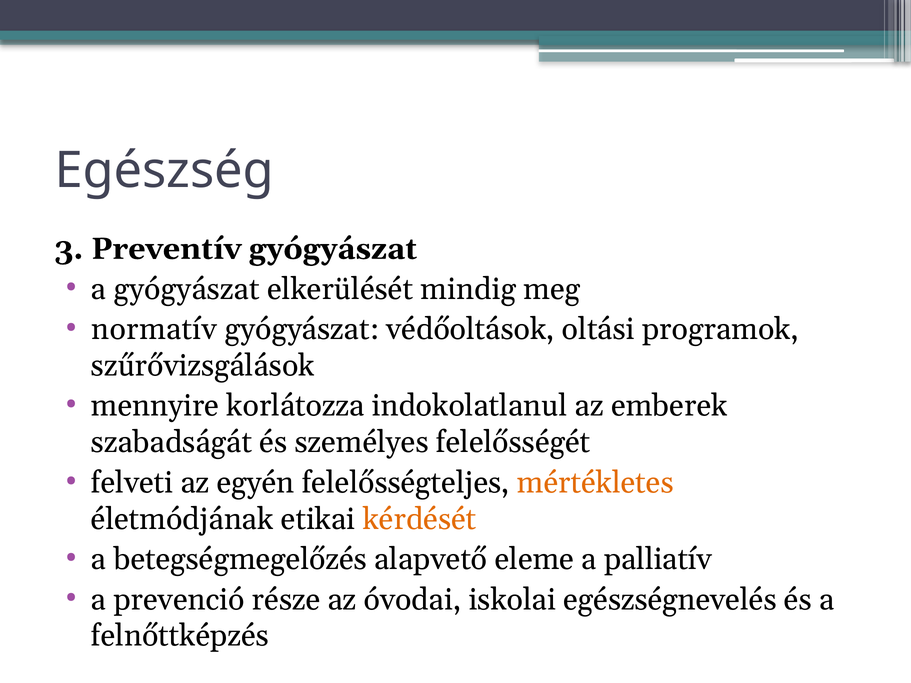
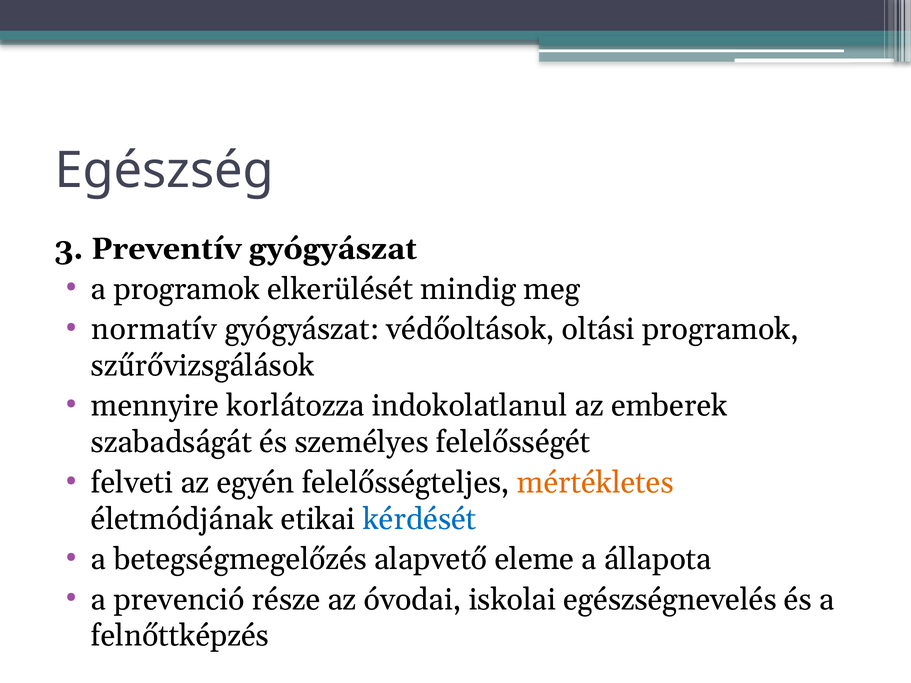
a gyógyászat: gyógyászat -> programok (187, 289)
kérdését colour: orange -> blue (420, 519)
palliatív: palliatív -> állapota (658, 559)
